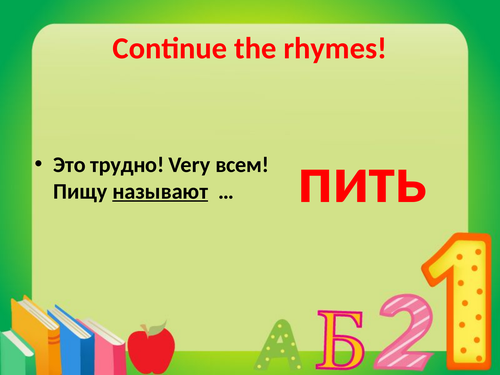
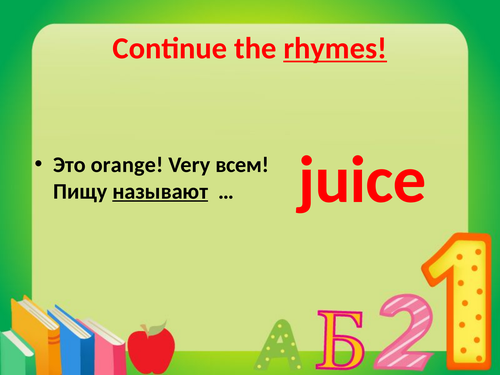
rhymes underline: none -> present (335, 48)
трудно: трудно -> orange (127, 165)
пить: пить -> juice (362, 180)
